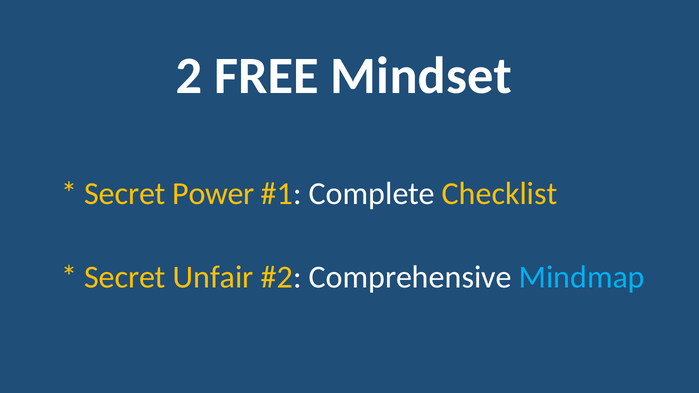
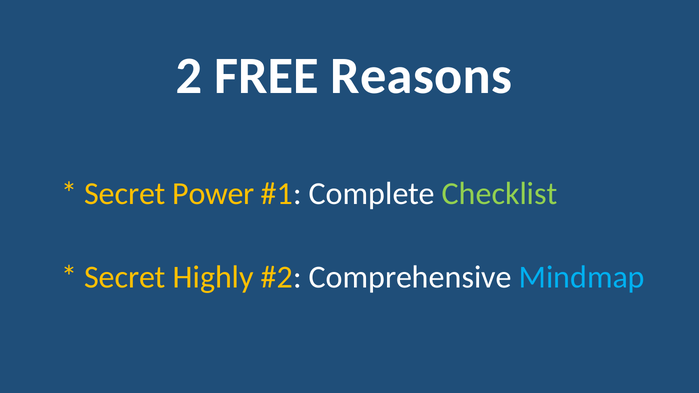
Mindset: Mindset -> Reasons (421, 76)
Checklist colour: yellow -> light green (500, 194)
Unfair: Unfair -> Highly (213, 277)
